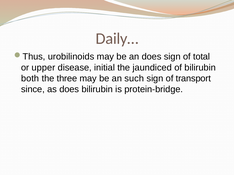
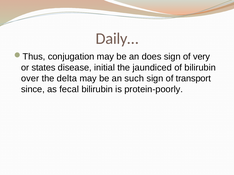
urobilinoids: urobilinoids -> conjugation (71, 57)
total: total -> very (202, 57)
upper: upper -> states (43, 68)
both: both -> over (30, 79)
three: three -> delta (67, 79)
as does: does -> fecal (69, 90)
protein-bridge: protein-bridge -> protein-poorly (154, 90)
